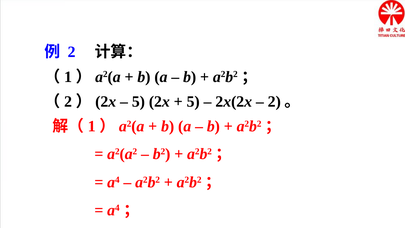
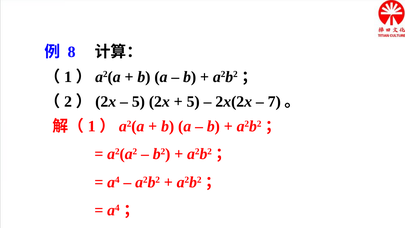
2: 2 -> 8 (72, 52)
2: 2 -> 7 (274, 102)
